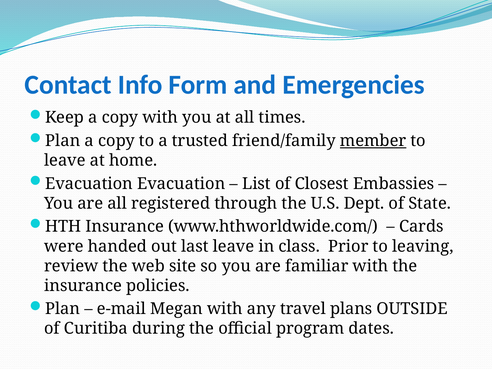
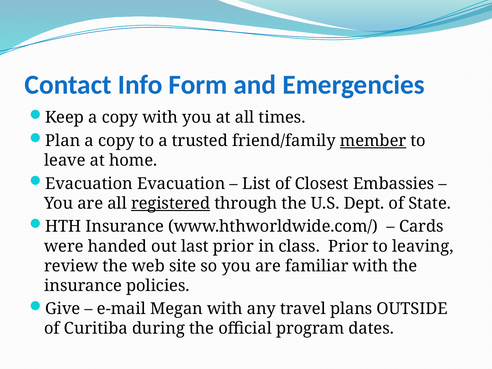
registered underline: none -> present (171, 203)
last leave: leave -> prior (233, 246)
Plan: Plan -> Give (63, 309)
